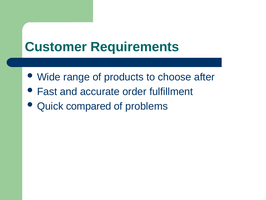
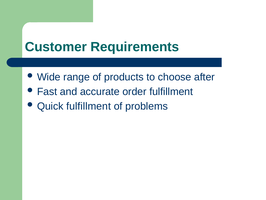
Quick compared: compared -> fulfillment (89, 106)
